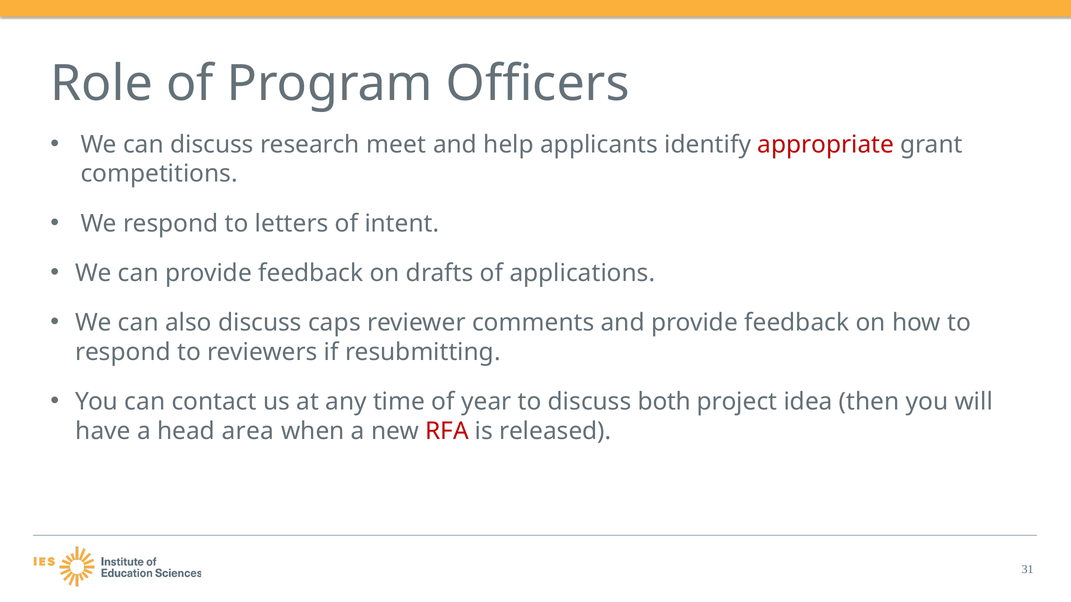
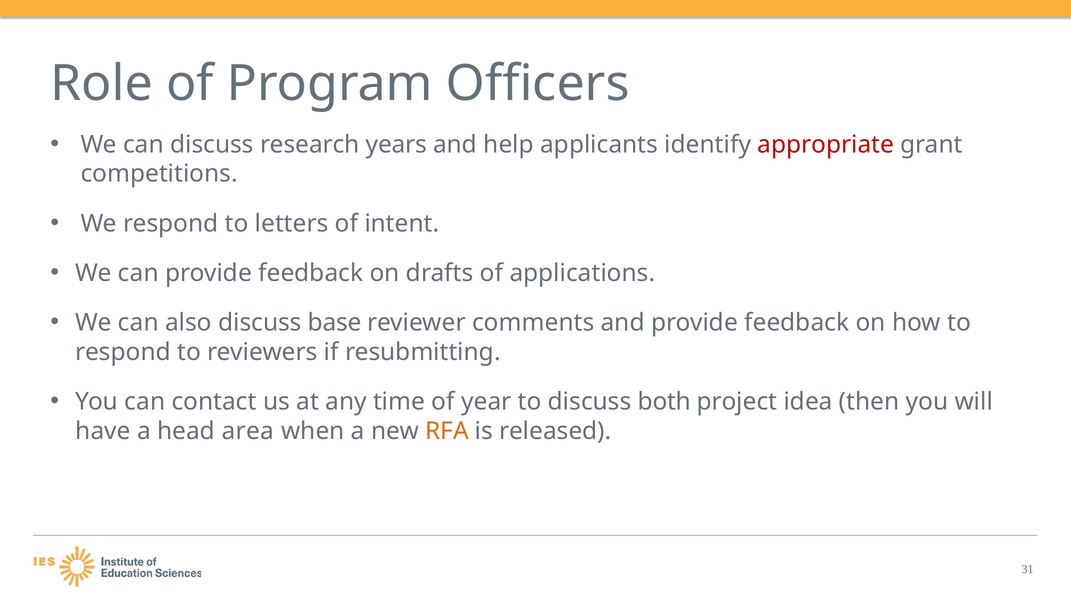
meet: meet -> years (396, 145)
caps: caps -> base (335, 323)
RFA colour: red -> orange (447, 431)
